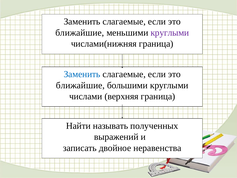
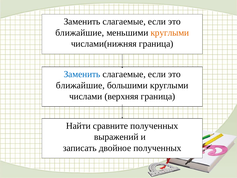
круглыми colour: purple -> orange (170, 33)
называть: называть -> сравните (110, 126)
двойное неравенства: неравенства -> полученных (157, 148)
